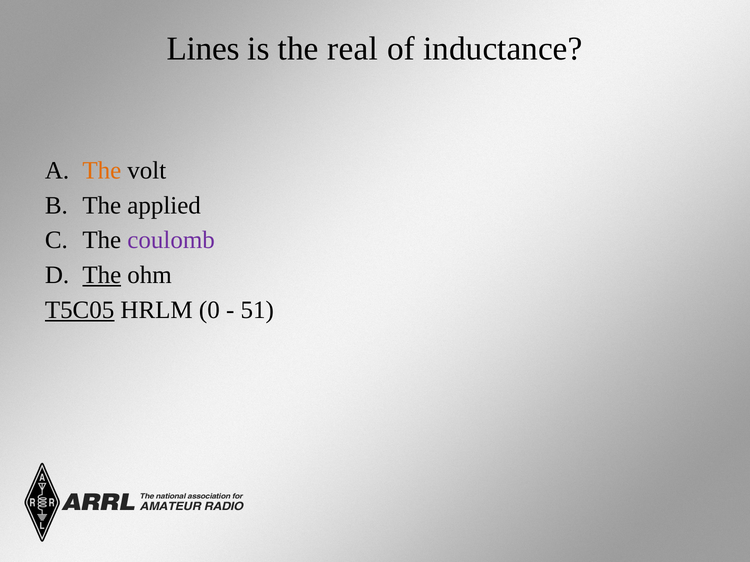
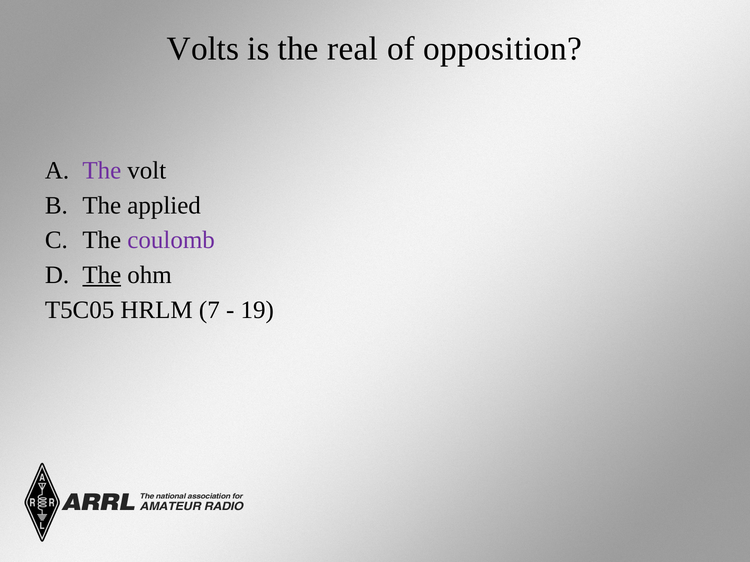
Lines: Lines -> Volts (203, 49)
inductance: inductance -> opposition (503, 49)
The colour: orange -> purple (102, 170)
T5C05 underline: present -> none (80, 310)
0: 0 -> 7 (209, 310)
51: 51 -> 19 (257, 310)
